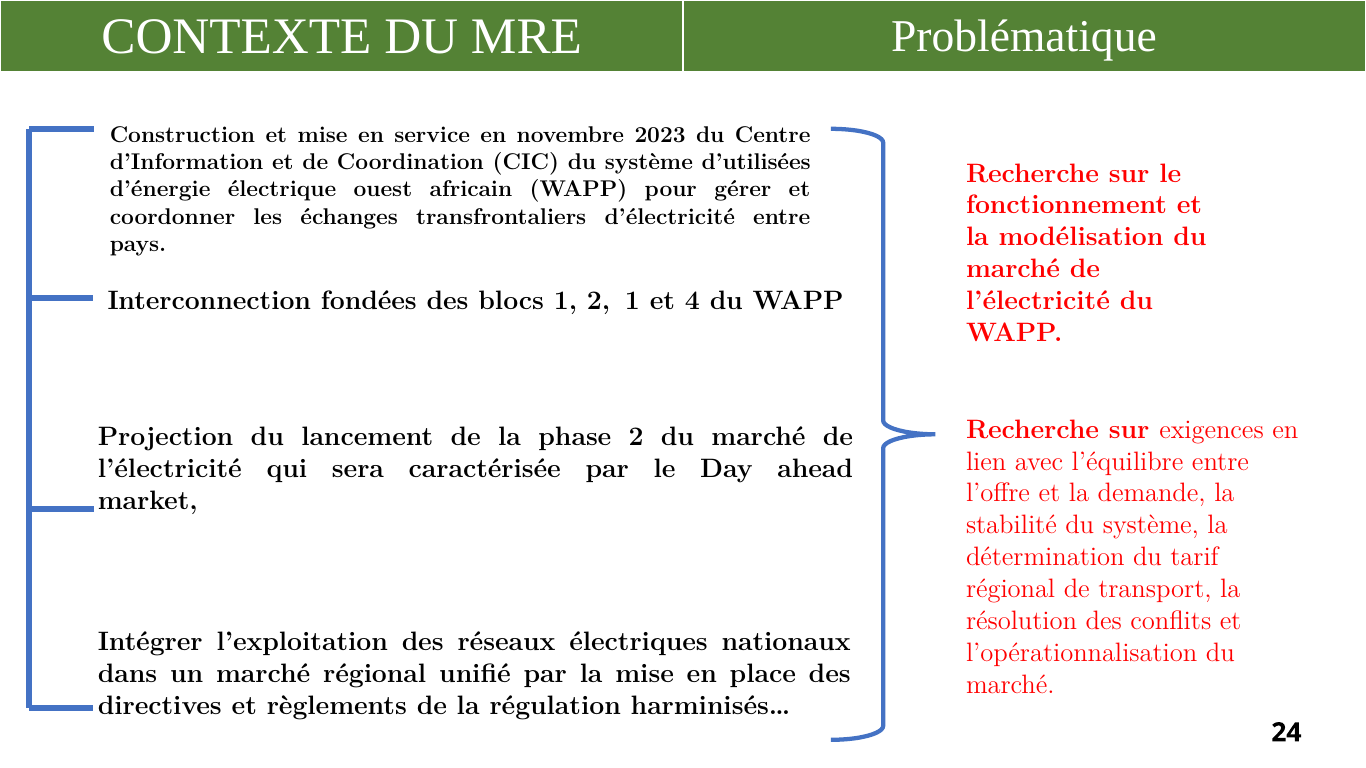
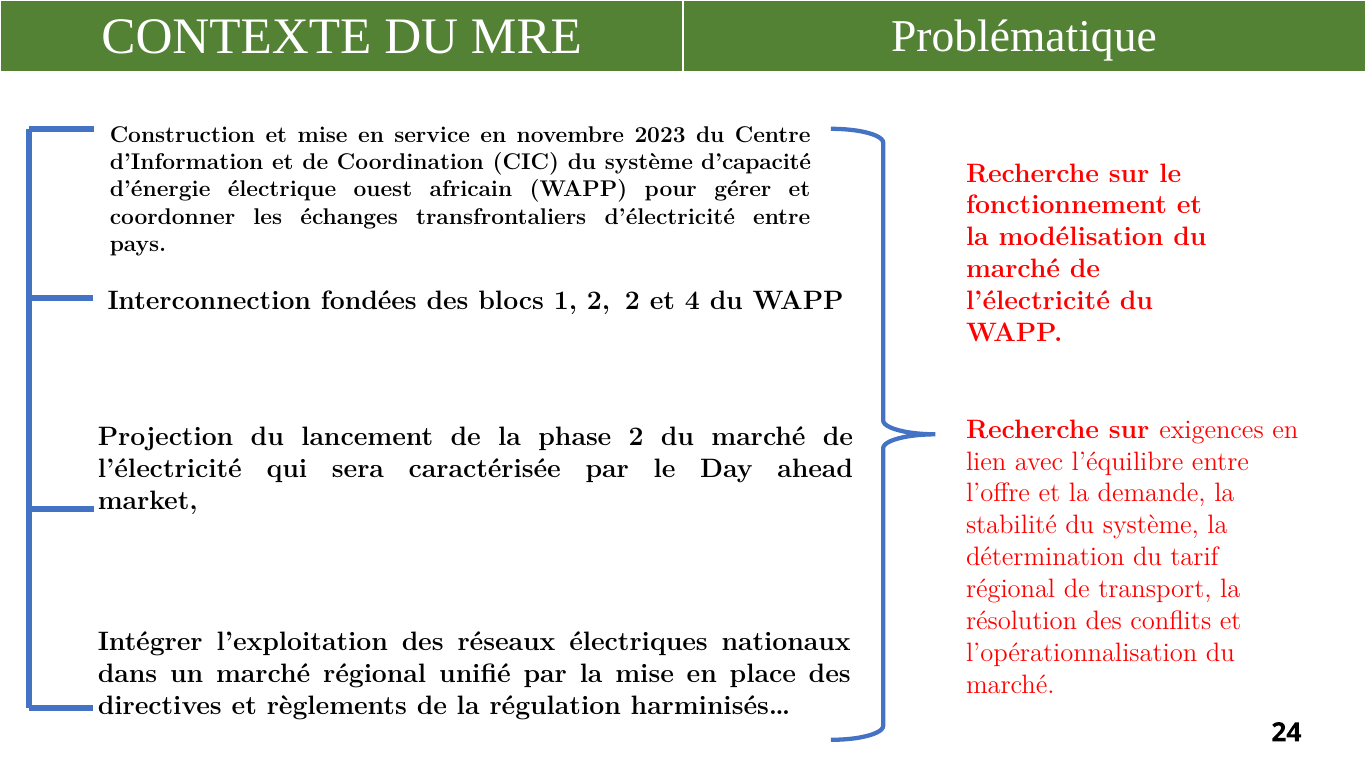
d’utilisées: d’utilisées -> d’capacité (756, 162)
2 1: 1 -> 2 (632, 301)
